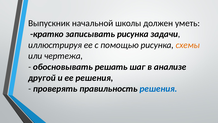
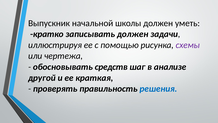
записывать рисунка: рисунка -> должен (133, 34)
схемы colour: orange -> purple (188, 45)
решать: решать -> средств (111, 67)
ее решения: решения -> краткая (94, 78)
